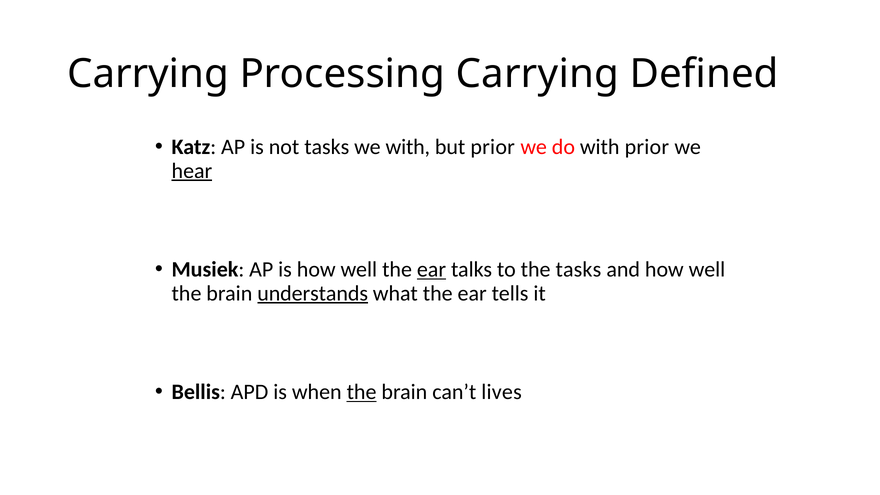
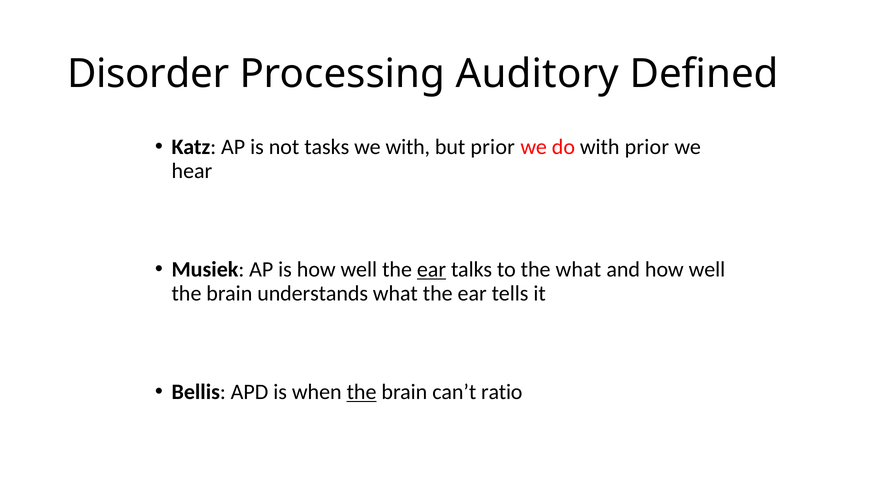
Carrying: Carrying -> Disorder (148, 74)
Processing Carrying: Carrying -> Auditory (537, 74)
hear underline: present -> none (192, 171)
the tasks: tasks -> what (578, 270)
understands underline: present -> none (313, 293)
lives: lives -> ratio (502, 392)
